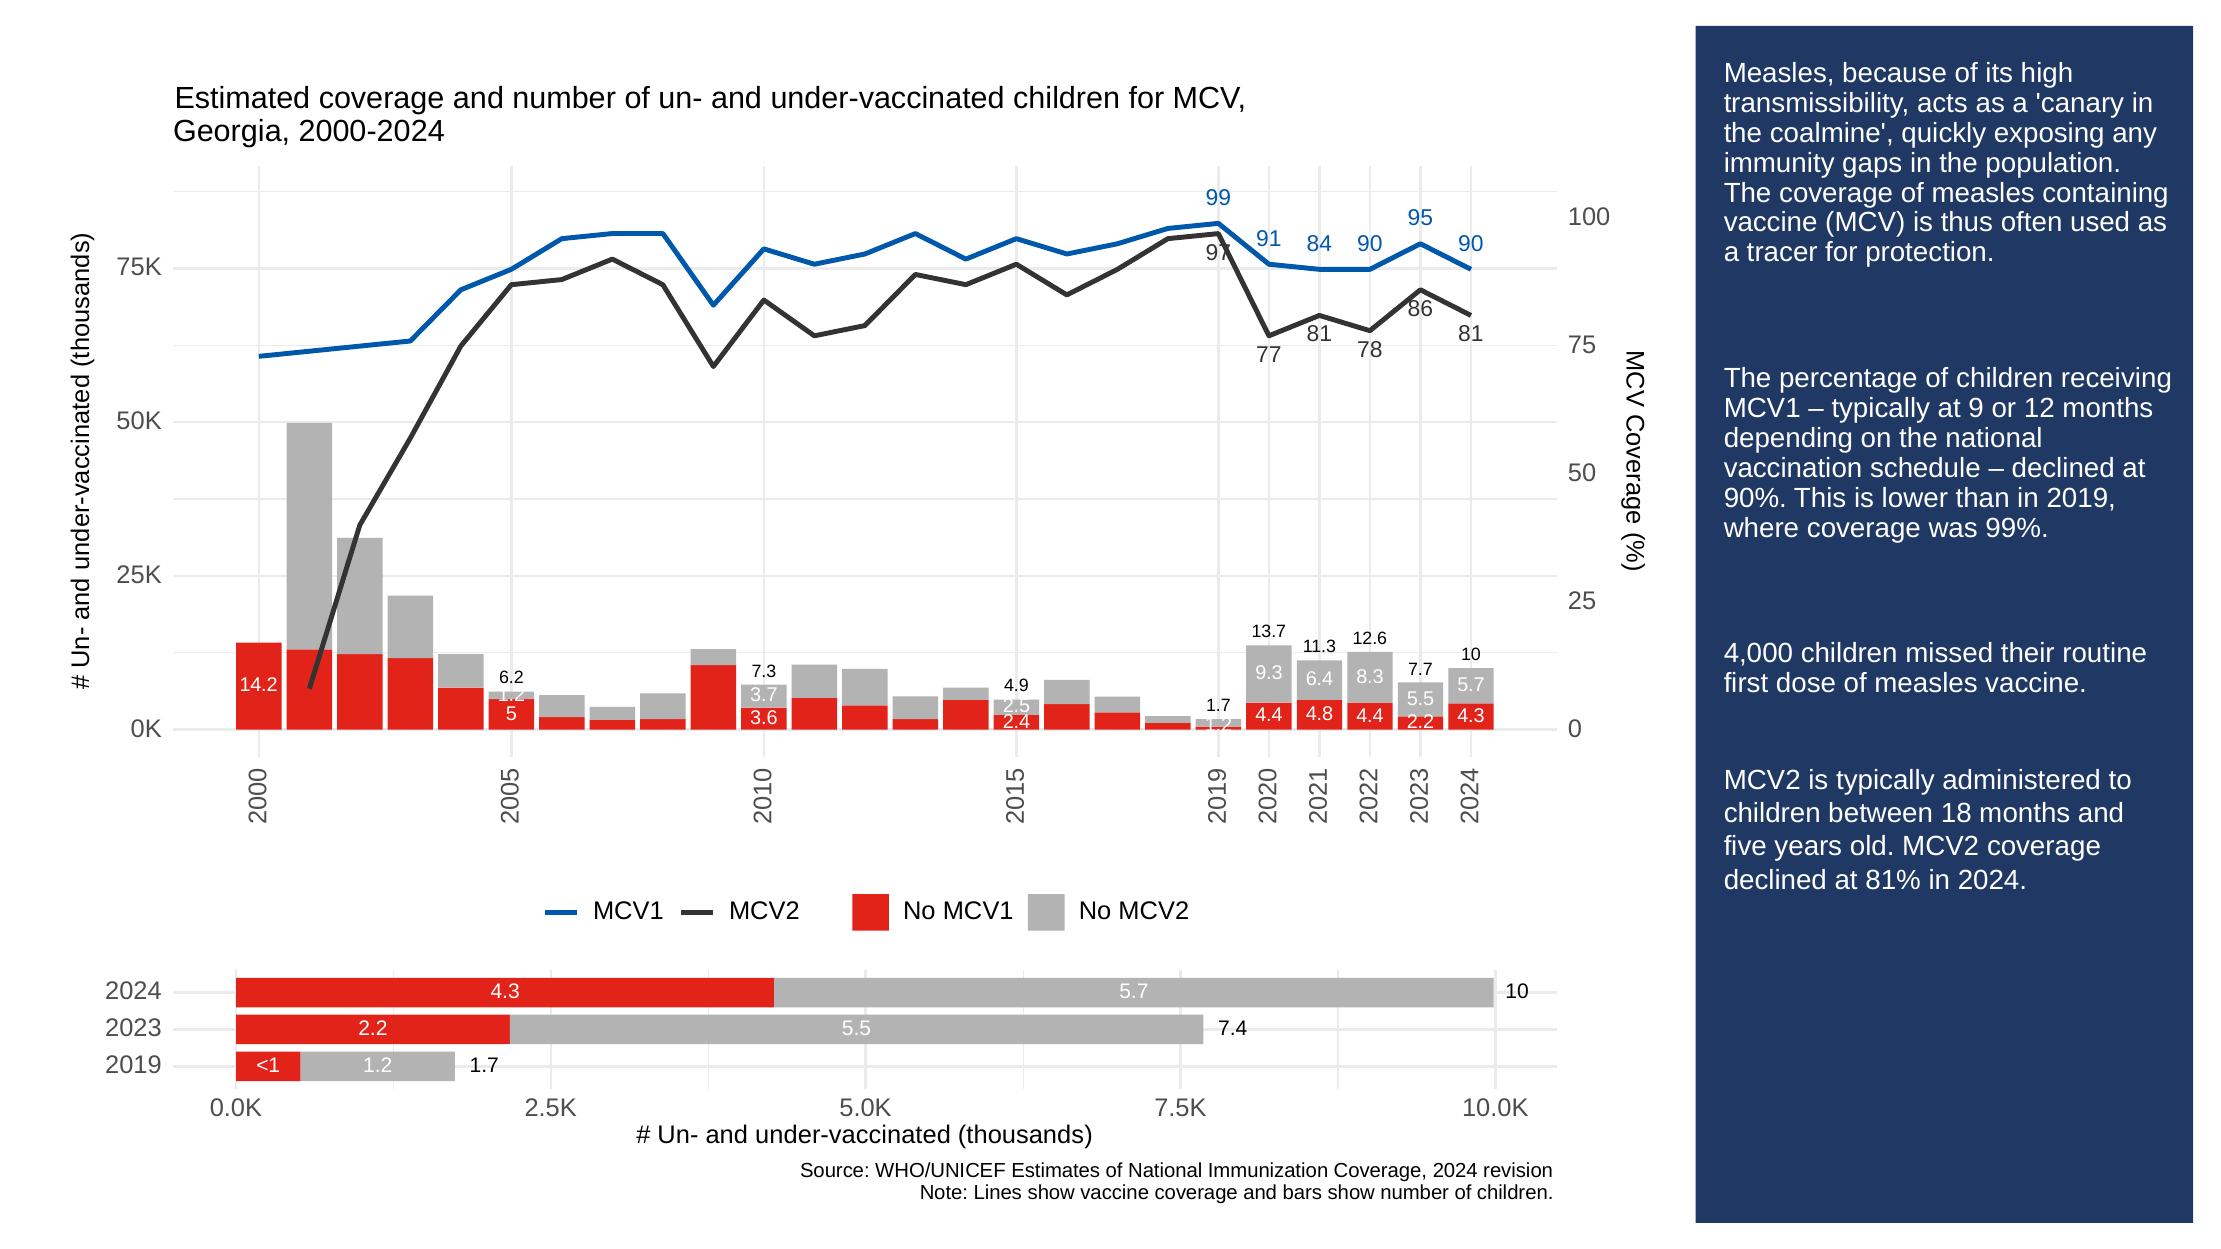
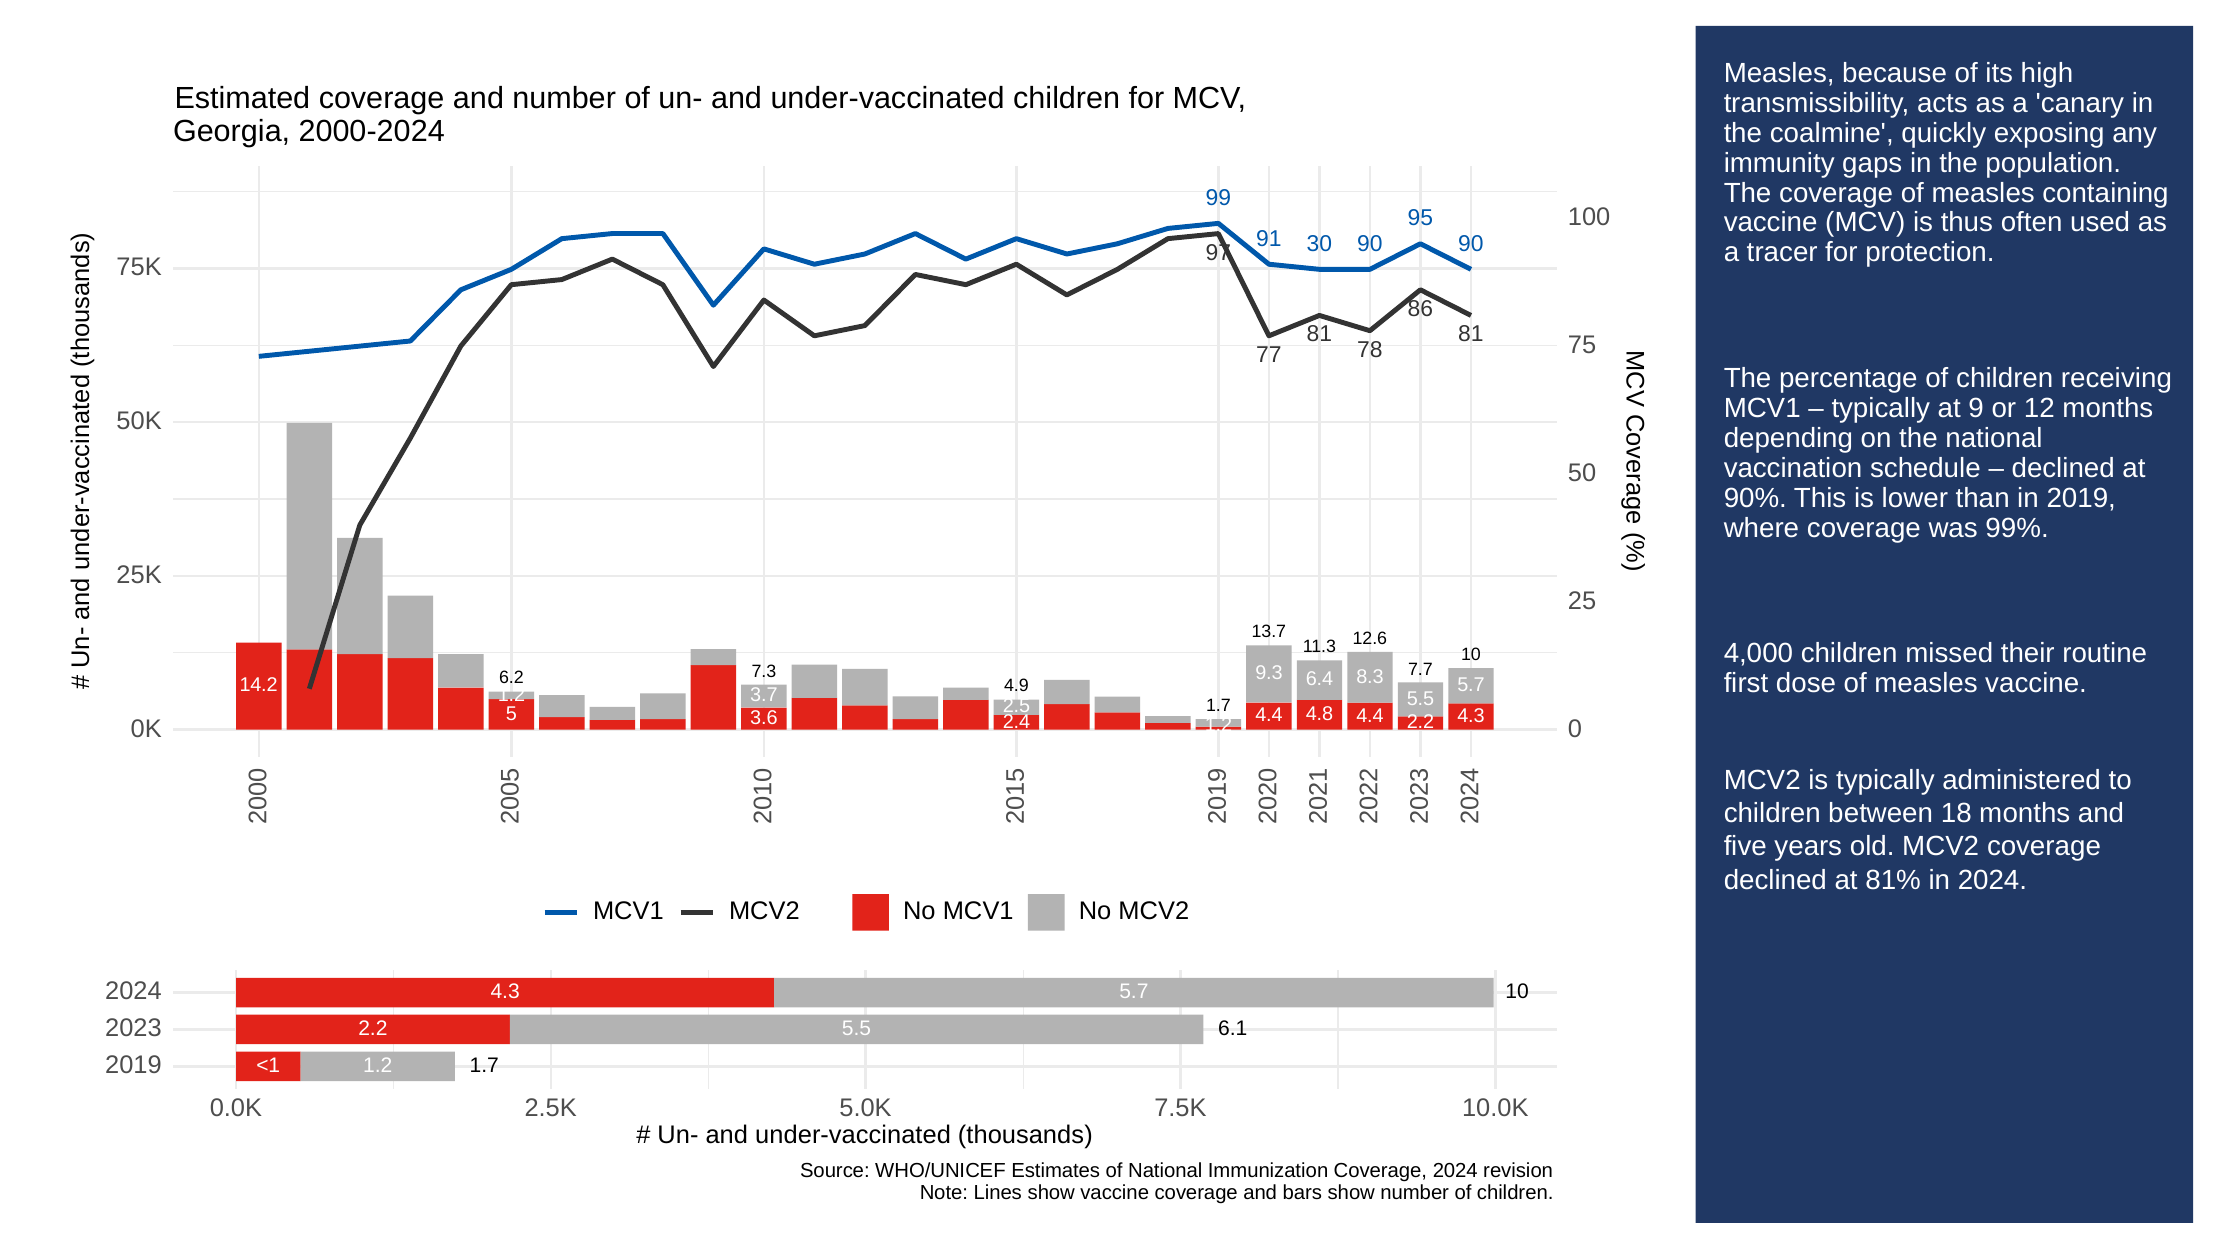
84: 84 -> 30 (1319, 244)
7.4: 7.4 -> 6.1 (1233, 1029)
